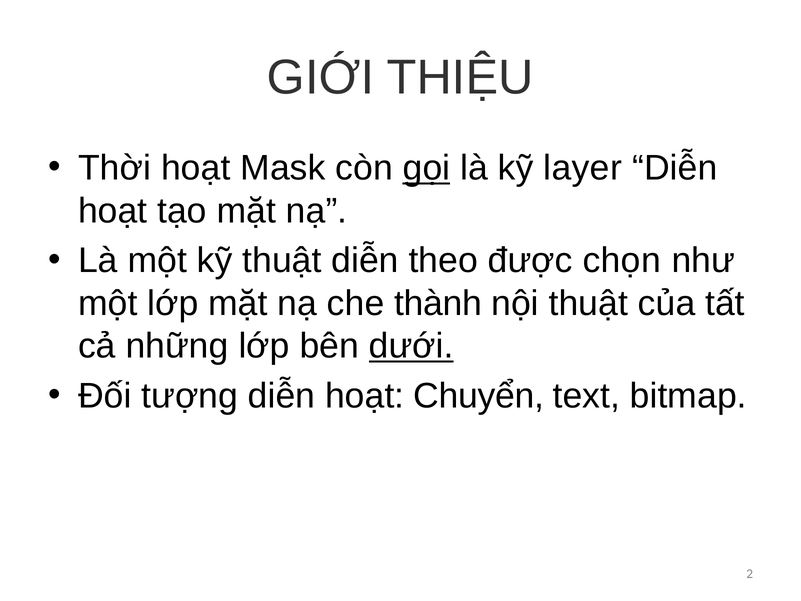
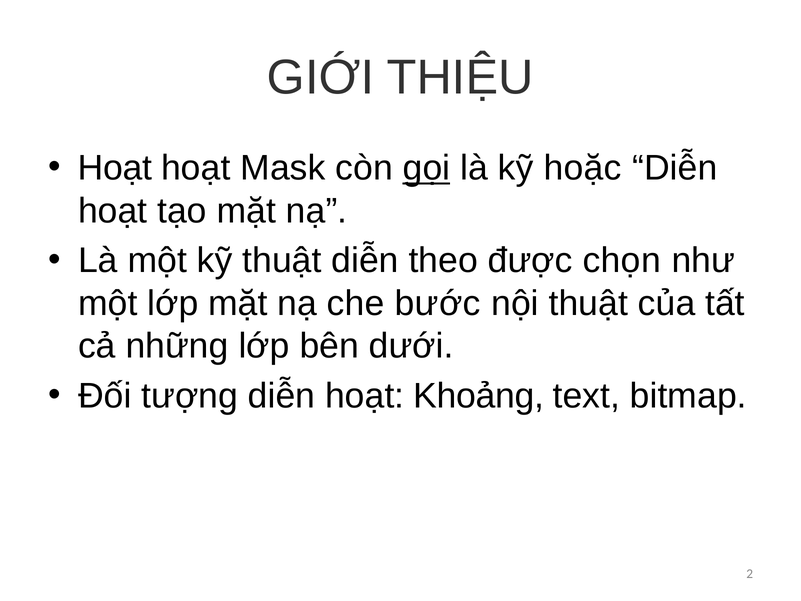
Thời: Thời -> Hoạt (115, 168)
layer: layer -> hoặc (583, 168)
thành: thành -> bước (438, 303)
dưới underline: present -> none (411, 346)
Chuyển: Chuyển -> Khoảng (479, 396)
